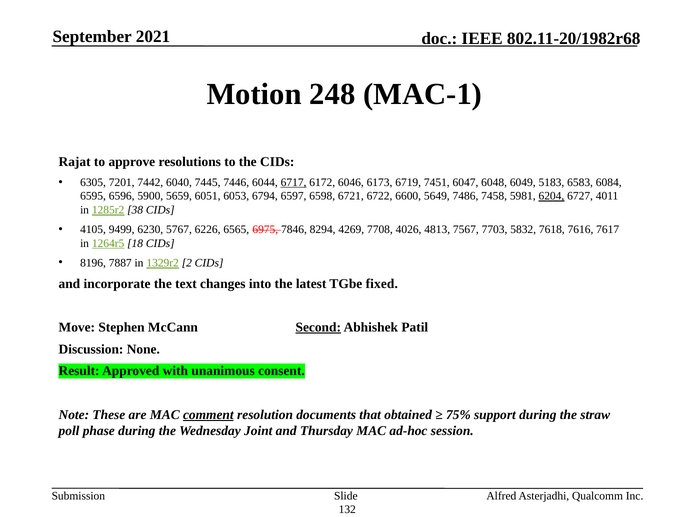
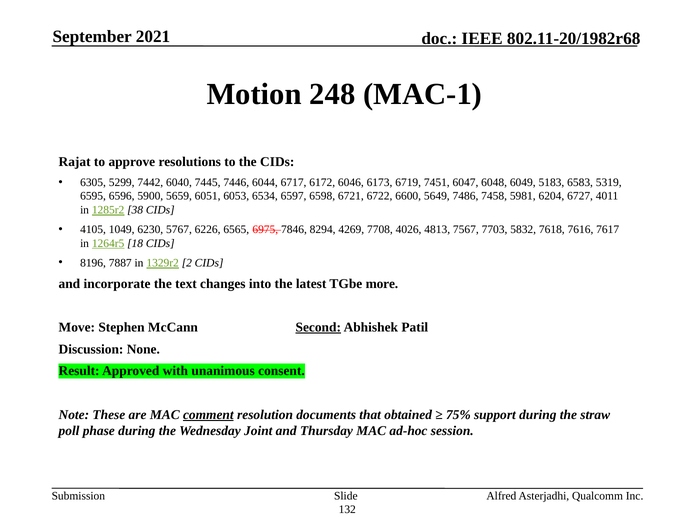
7201: 7201 -> 5299 (122, 182)
6717 underline: present -> none (294, 182)
6084: 6084 -> 5319 (609, 182)
6794: 6794 -> 6534 (265, 196)
6204 underline: present -> none (551, 196)
9499: 9499 -> 1049 (122, 229)
fixed: fixed -> more (382, 283)
